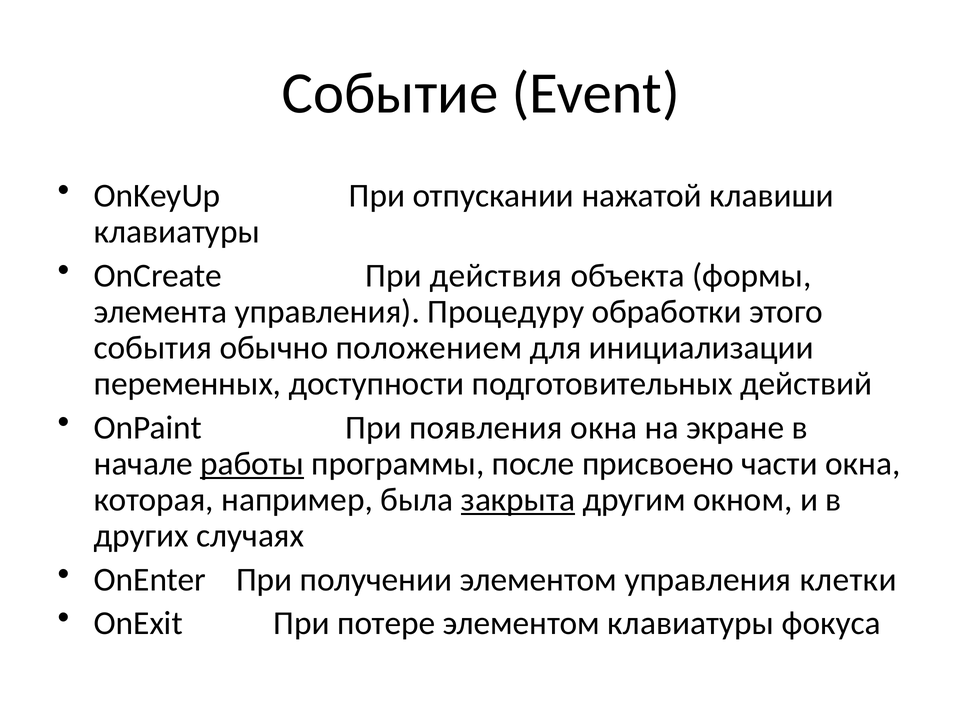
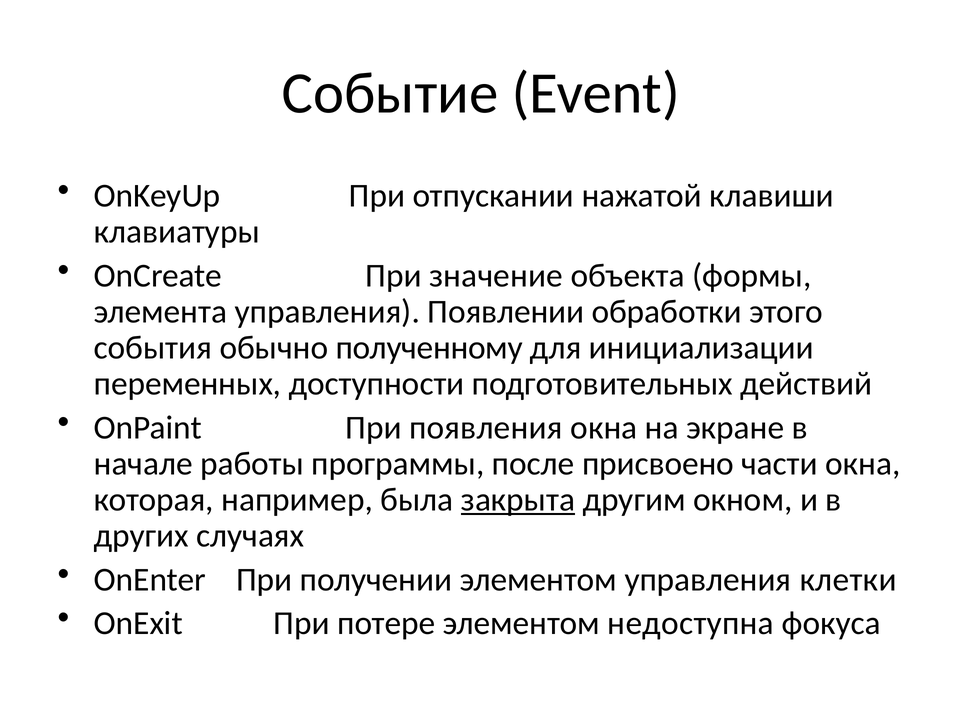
действия: действия -> значение (496, 275)
Процедуру: Процедуру -> Появлении (506, 311)
положением: положением -> полученному (429, 347)
работы underline: present -> none (252, 463)
элементом клавиатуры: клавиатуры -> недоступна (691, 623)
